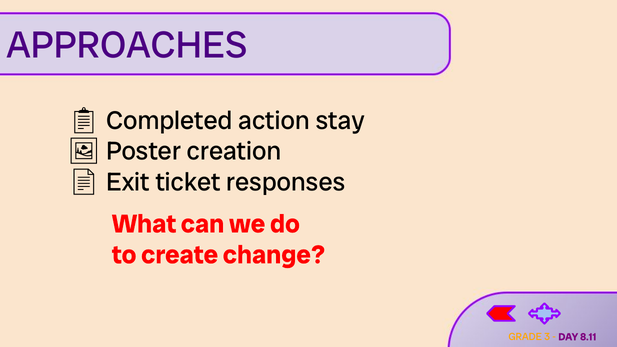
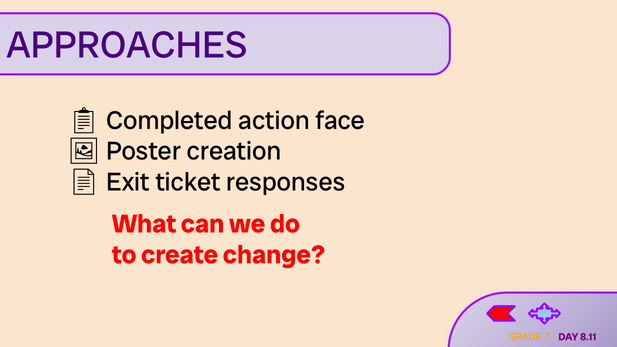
stay: stay -> face (340, 121)
3: 3 -> 7 (547, 337)
